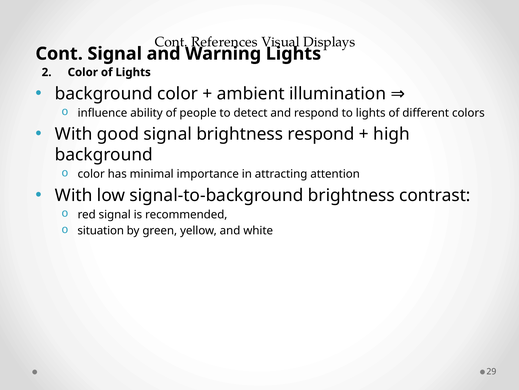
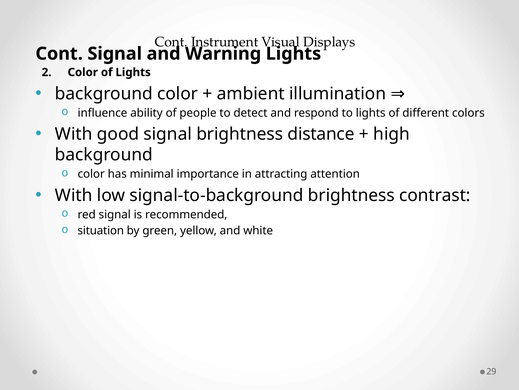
References: References -> Instrument (225, 42)
brightness respond: respond -> distance (321, 134)
